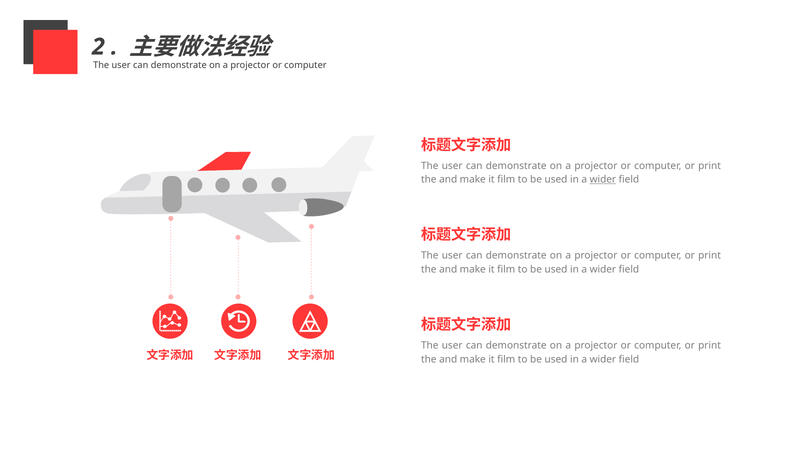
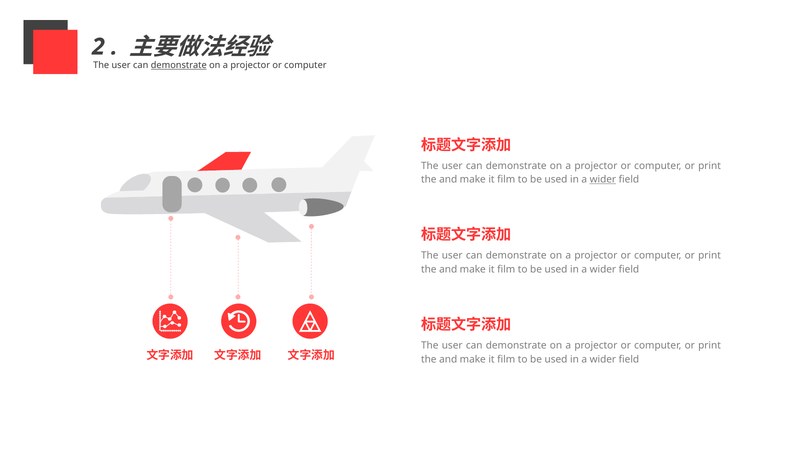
demonstrate underline: none -> present (179, 65)
